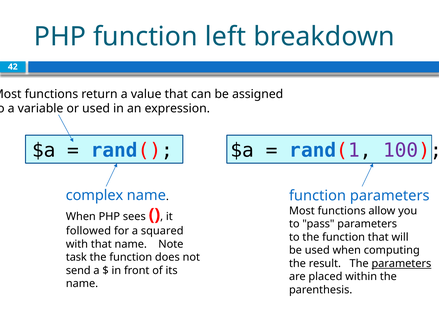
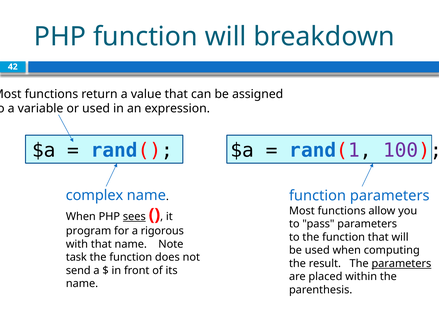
function left: left -> will (226, 37)
sees underline: none -> present (134, 217)
followed: followed -> program (89, 231)
squared: squared -> rigorous (162, 231)
